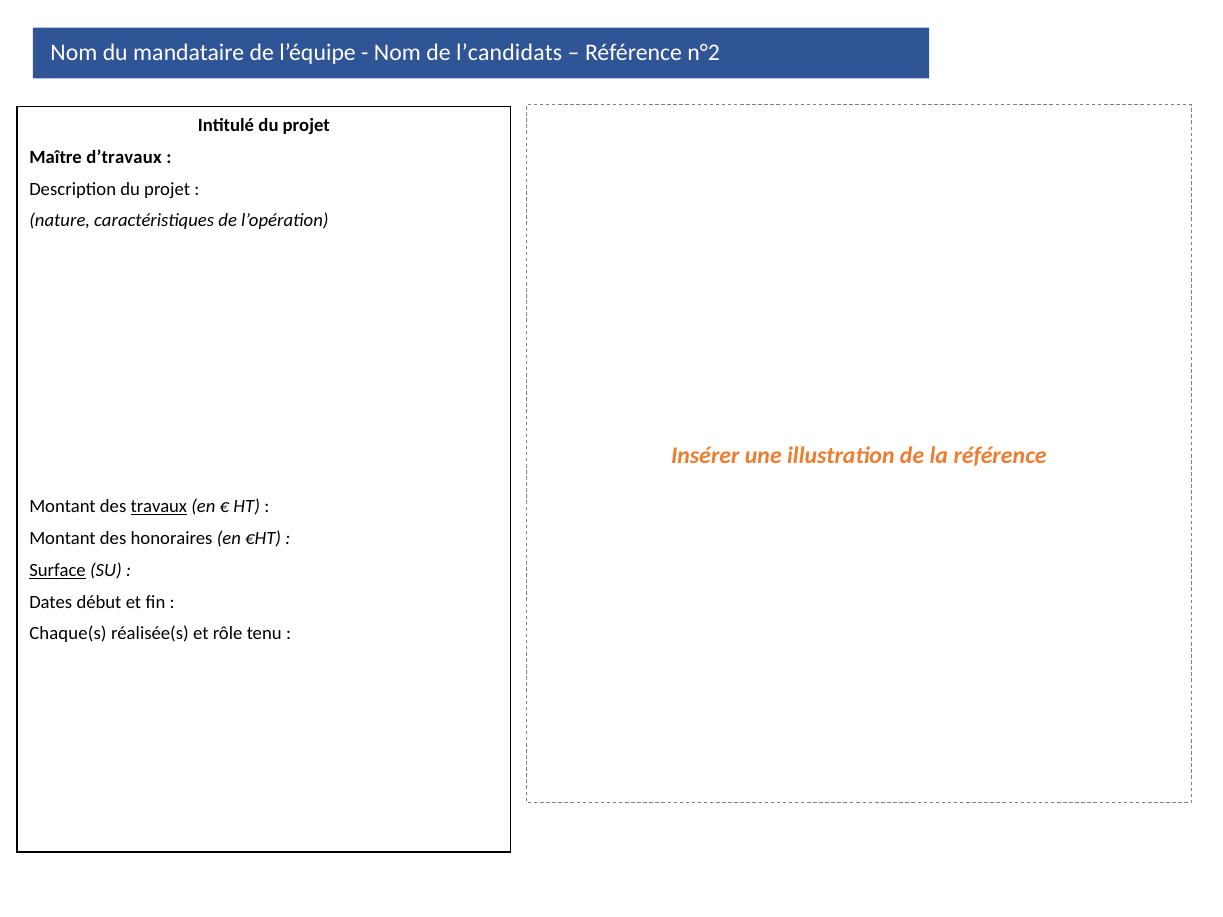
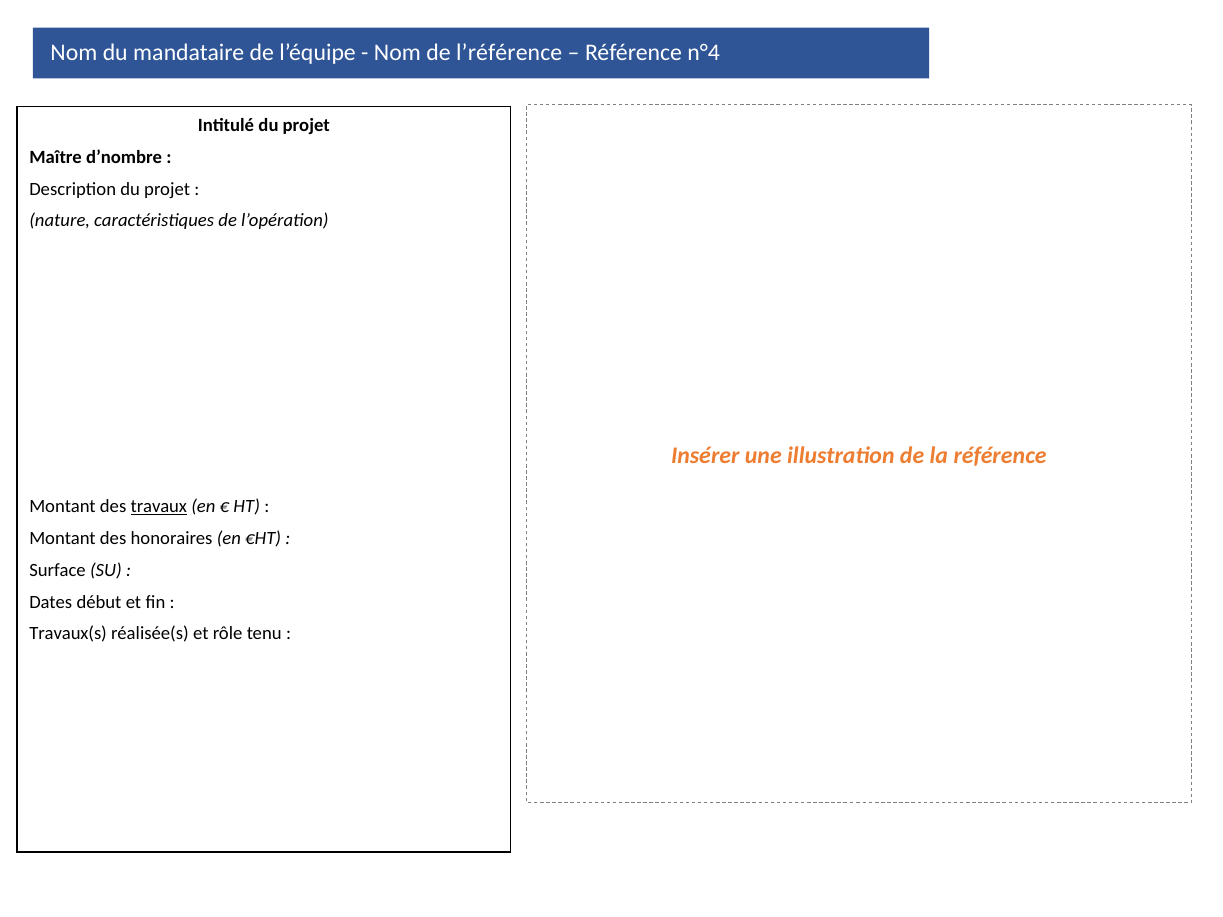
l’candidats: l’candidats -> l’référence (509, 53)
n°2: n°2 -> n°4 (704, 53)
d’travaux: d’travaux -> d’nombre (124, 157)
Surface underline: present -> none (58, 570)
Chaque(s: Chaque(s -> Travaux(s (68, 634)
